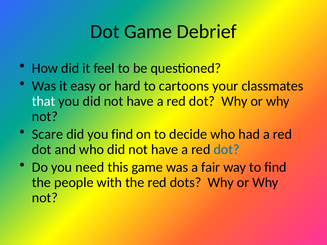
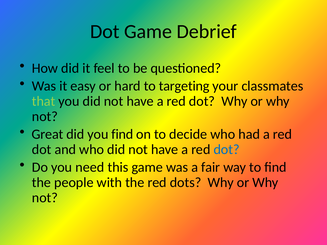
cartoons: cartoons -> targeting (184, 86)
that colour: white -> light green (44, 101)
Scare: Scare -> Great (48, 134)
